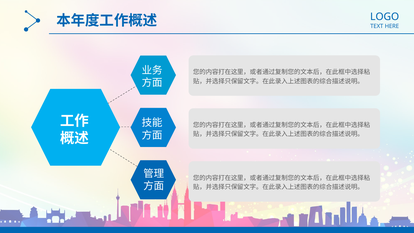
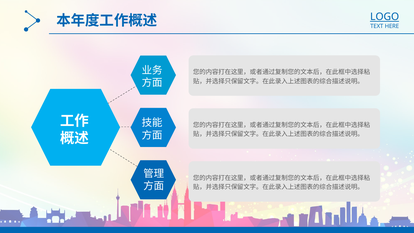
LOGO underline: none -> present (385, 17)
